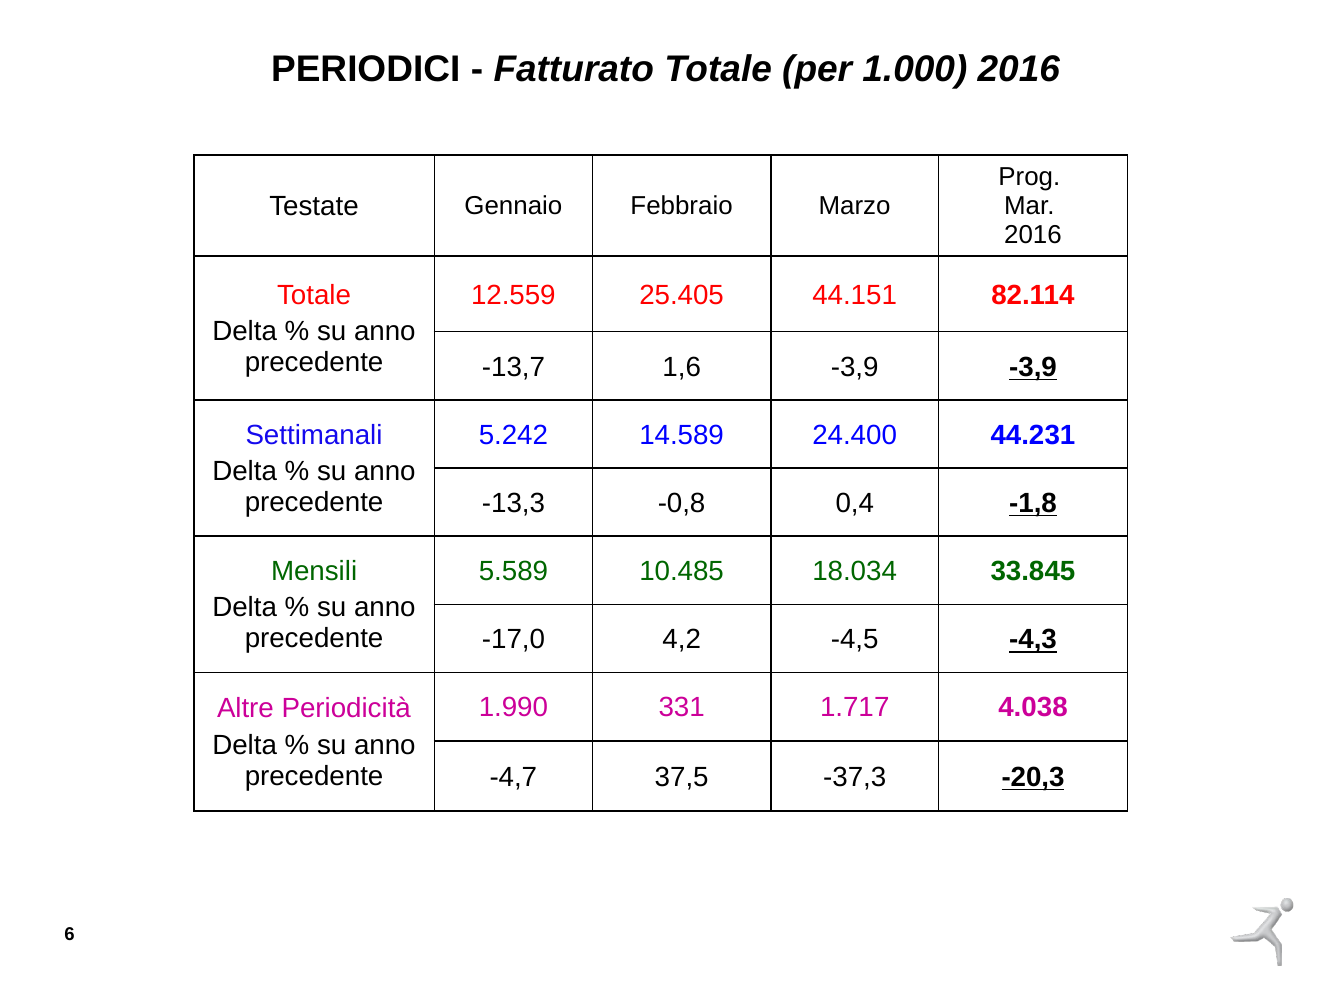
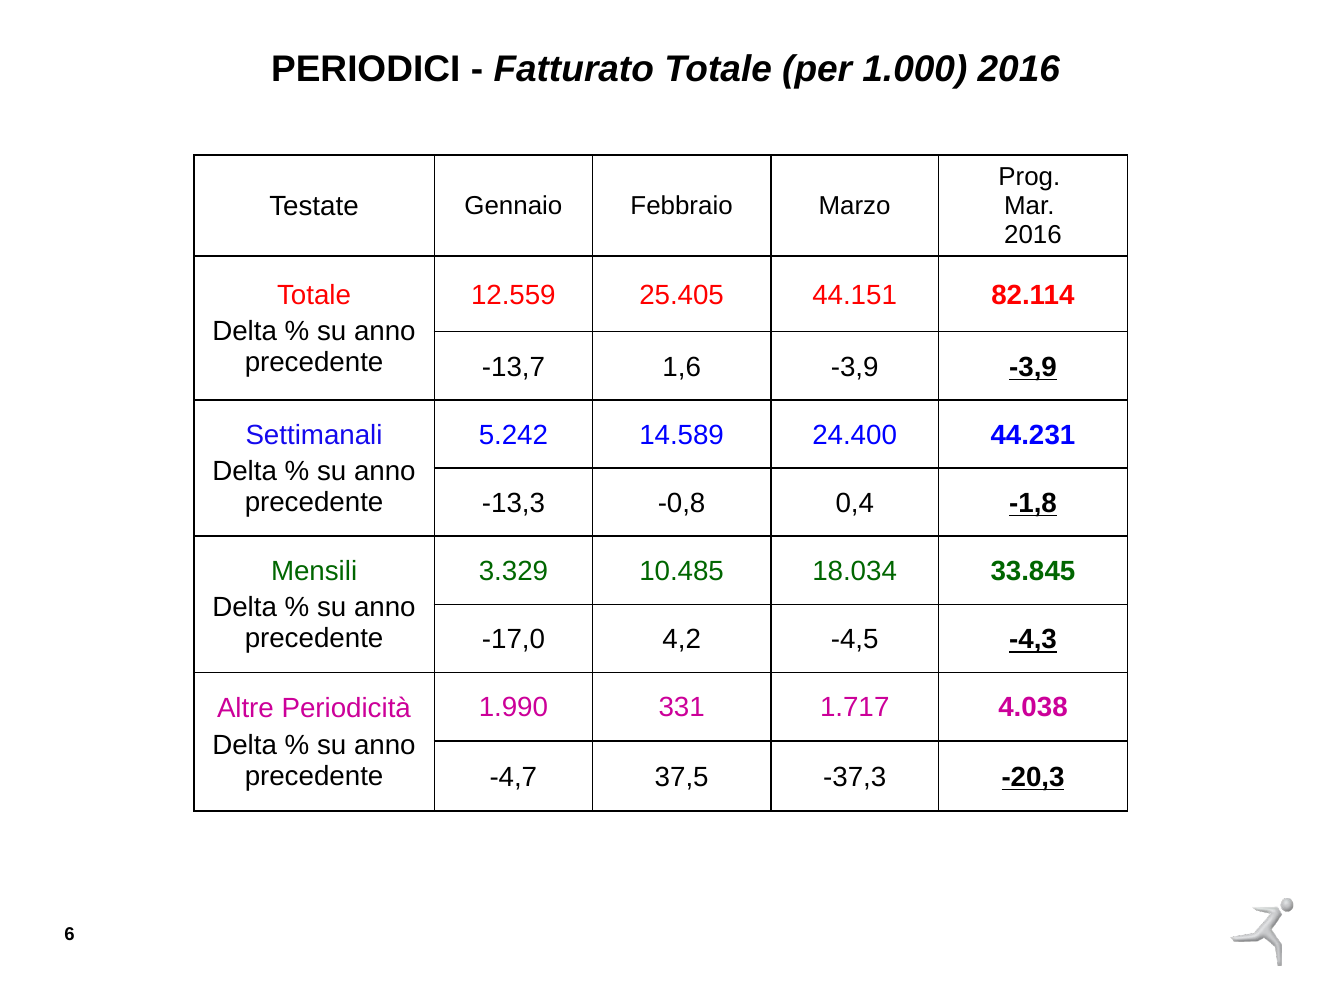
5.589: 5.589 -> 3.329 (513, 571)
